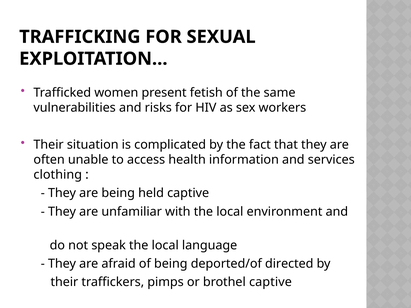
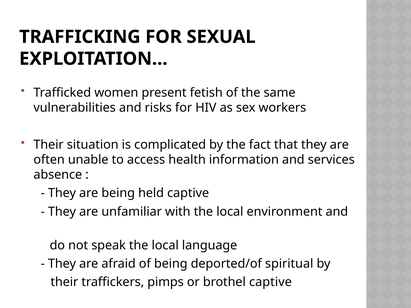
clothing: clothing -> absence (58, 175)
directed: directed -> spiritual (289, 264)
